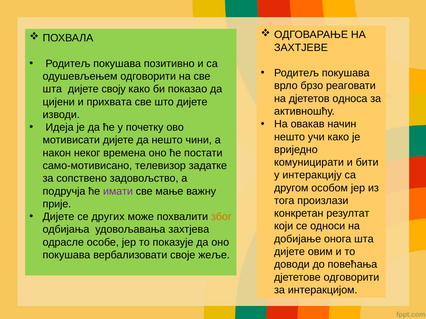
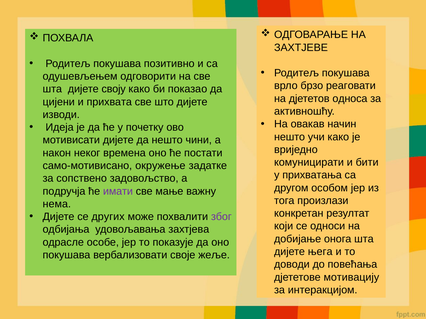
телевизор: телевизор -> окружење (160, 166)
интеракцију: интеракцију -> прихватања (312, 175)
прије: прије -> нема (57, 204)
због colour: orange -> purple (221, 217)
овим: овим -> њега (320, 252)
дјететове одговорити: одговорити -> мотивацију (351, 278)
